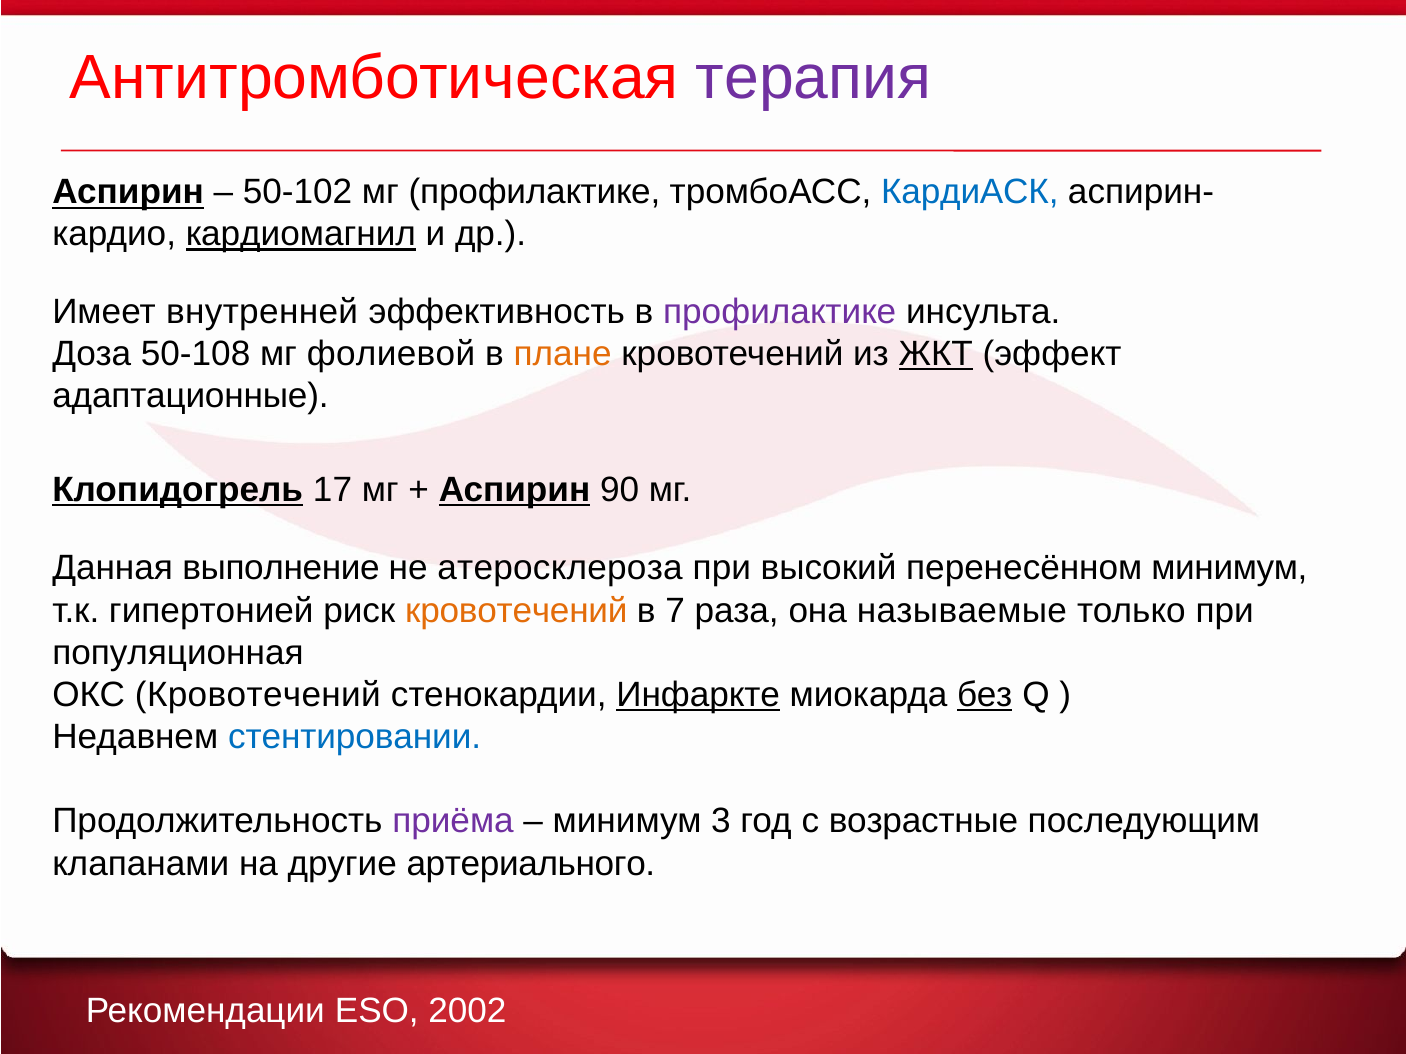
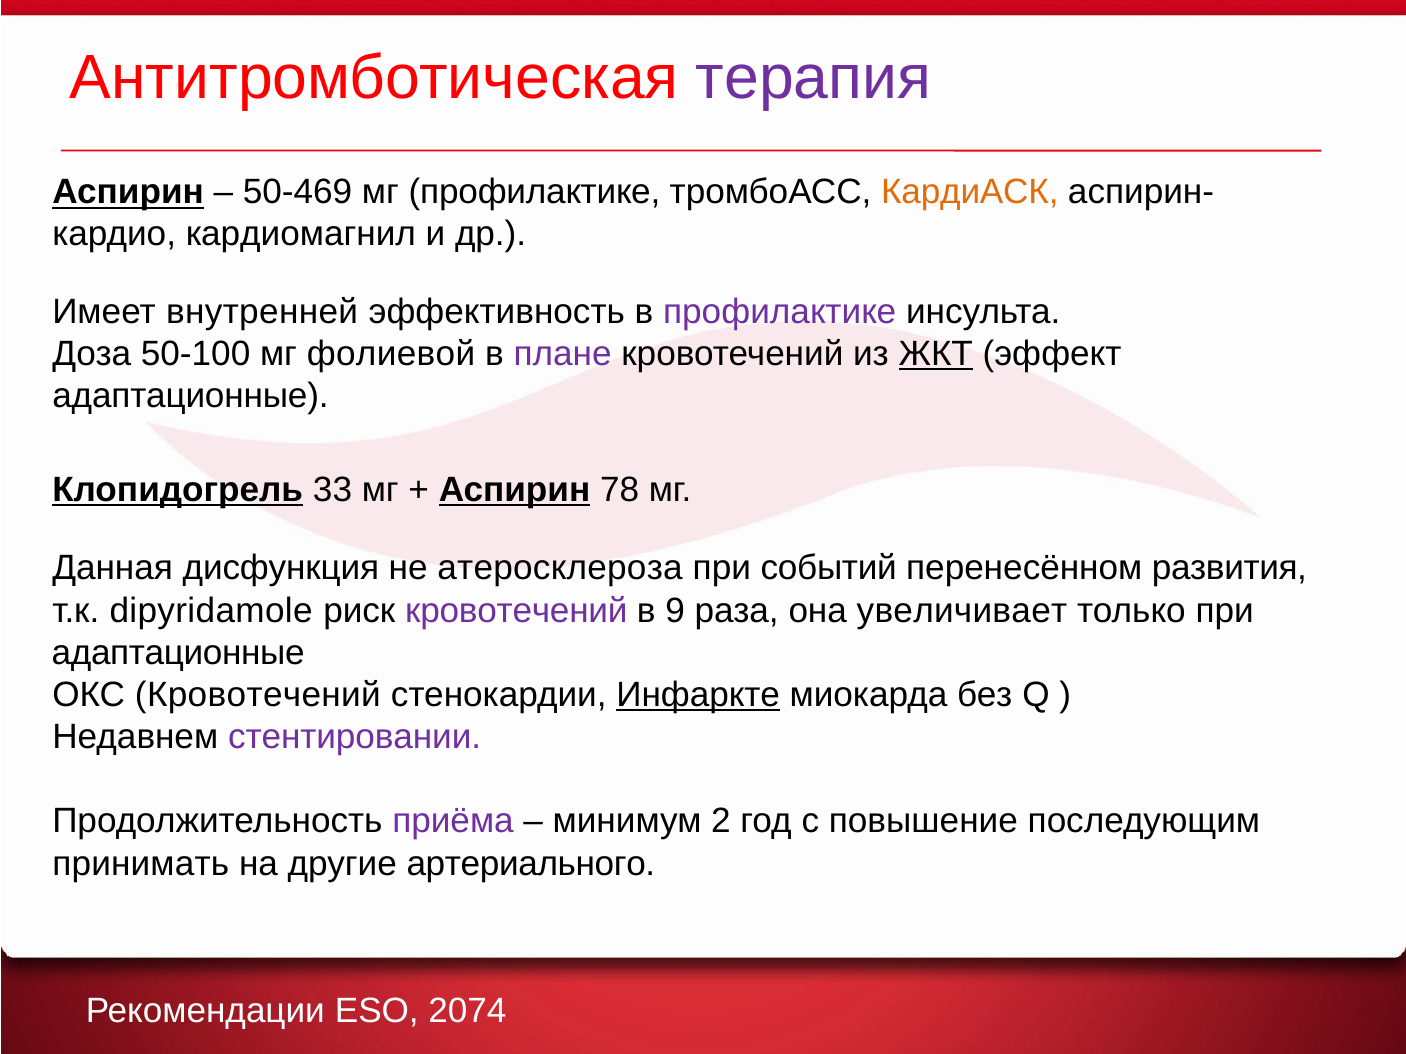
50-102: 50-102 -> 50-469 (298, 192)
КардиАСК colour: blue -> orange (970, 192)
кардиомагнил underline: present -> none (301, 234)
50-108: 50-108 -> 50-100 (196, 354)
плане colour: orange -> purple (563, 354)
17: 17 -> 33 (333, 490)
90: 90 -> 78 (620, 490)
выполнение: выполнение -> дисфункция (281, 569)
высокий: высокий -> событий (829, 569)
перенесённом минимум: минимум -> развития (1229, 569)
гипертонией: гипертонией -> dipyridamole (211, 611)
кровотечений colour: orange -> purple (516, 611)
7: 7 -> 9 (675, 611)
называемые: называемые -> увеличивает (962, 611)
популяционная: популяционная -> адаптационные (178, 653)
без underline: present -> none (985, 695)
стентировании colour: blue -> purple (355, 737)
3: 3 -> 2 (721, 822)
возрастные: возрастные -> повышение (923, 822)
клапанами: клапанами -> принимать (141, 864)
2002: 2002 -> 2074 (467, 1012)
